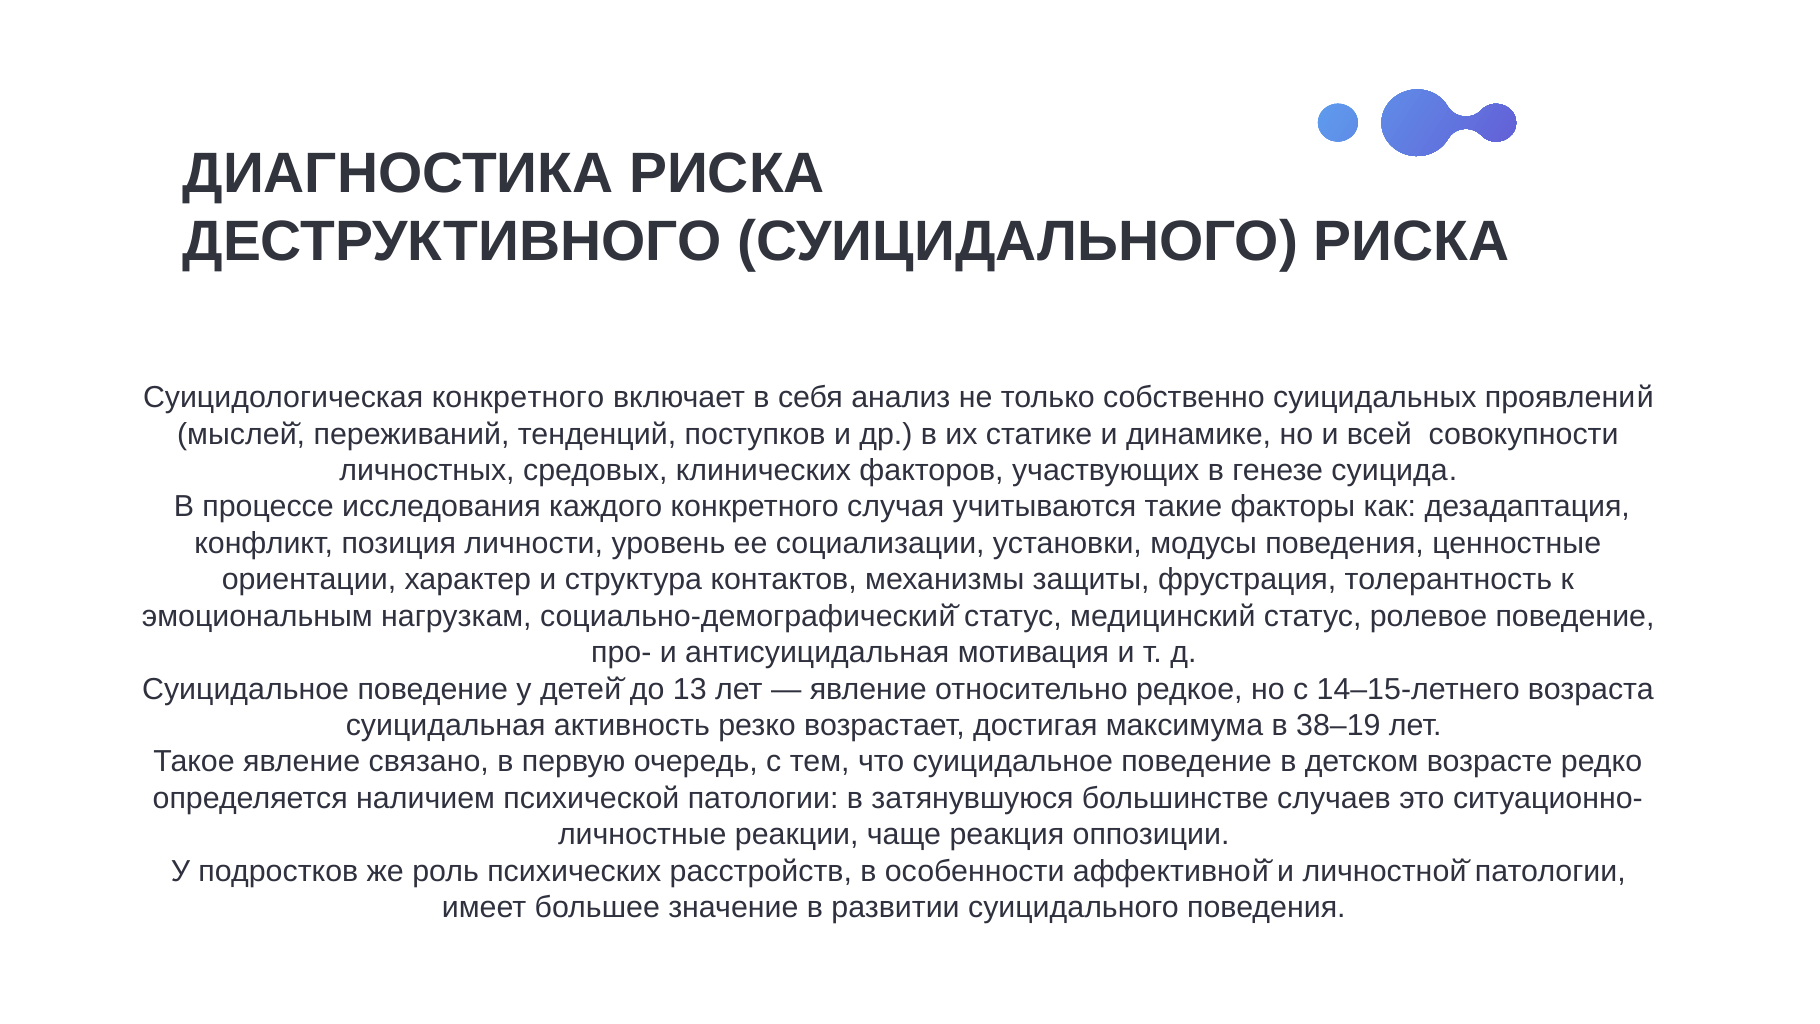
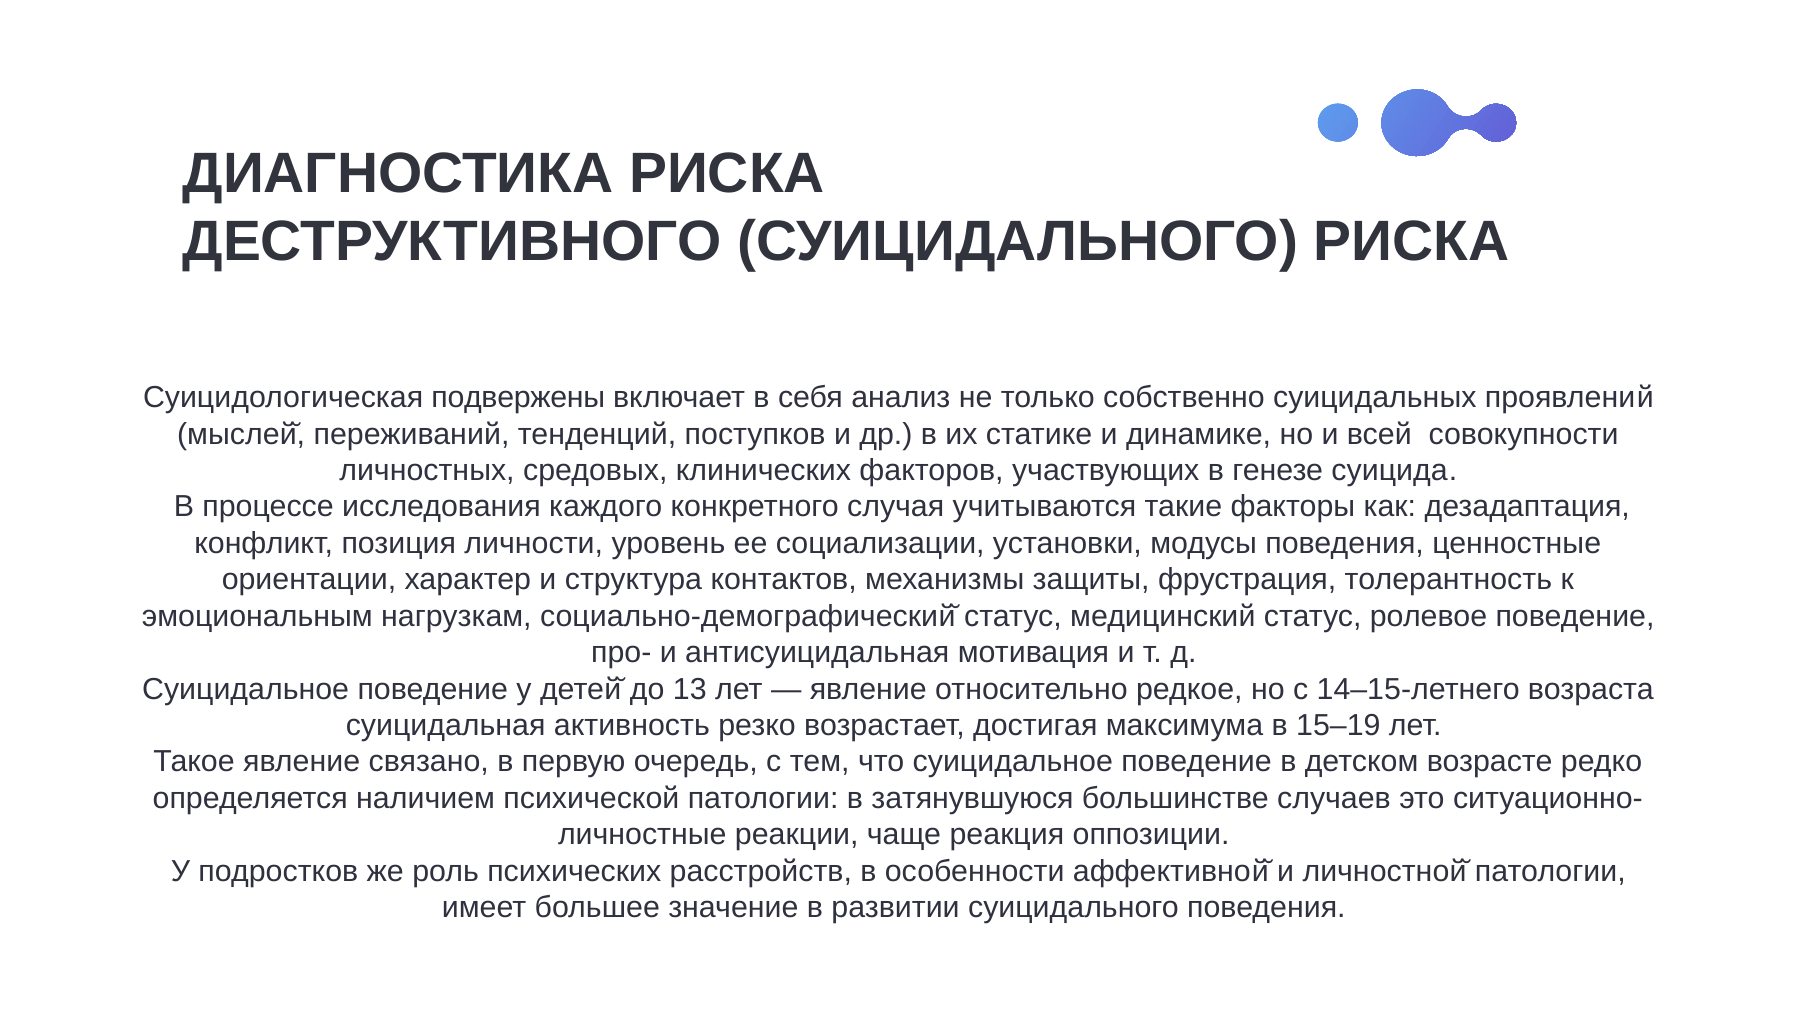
Суицидологическая конкретного: конкретного -> подвержены (518, 398)
38–19: 38–19 -> 15–19 (1338, 725)
